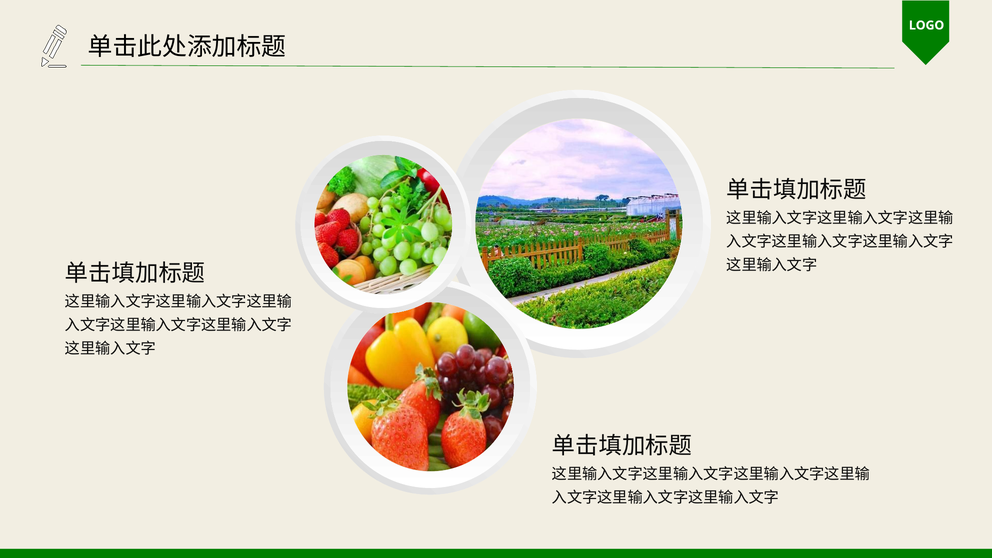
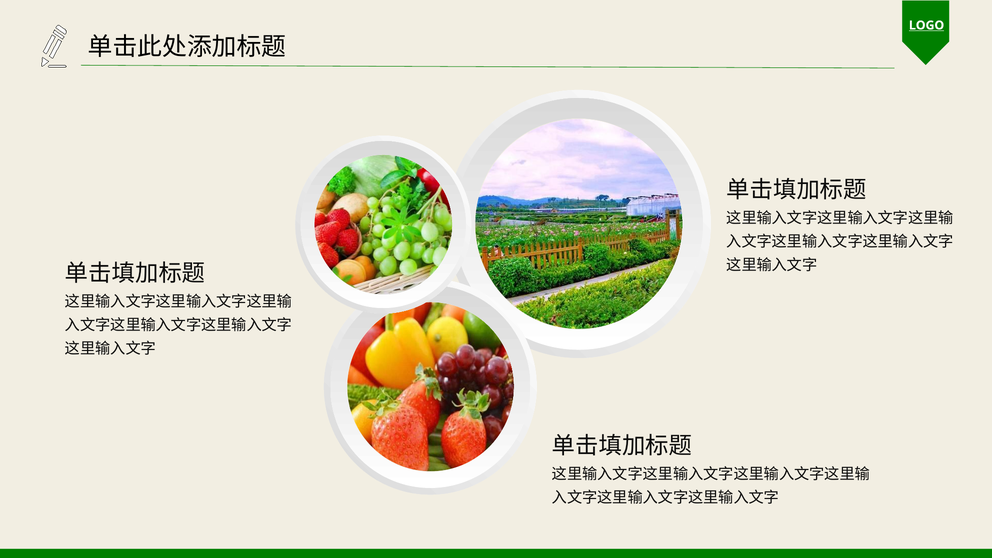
LOGO underline: none -> present (927, 25)
